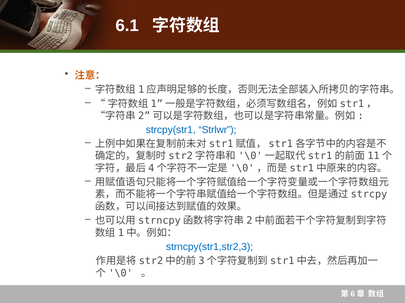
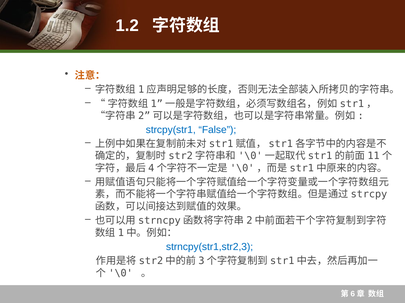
6.1: 6.1 -> 1.2 (127, 26)
Strlwr: Strlwr -> False (217, 130)
